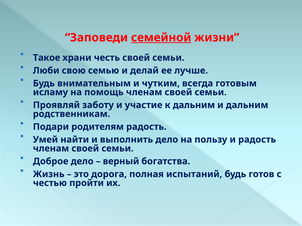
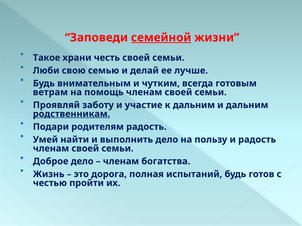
исламу: исламу -> ветрам (50, 92)
родственникам underline: none -> present (71, 114)
верный: верный -> членам (121, 162)
